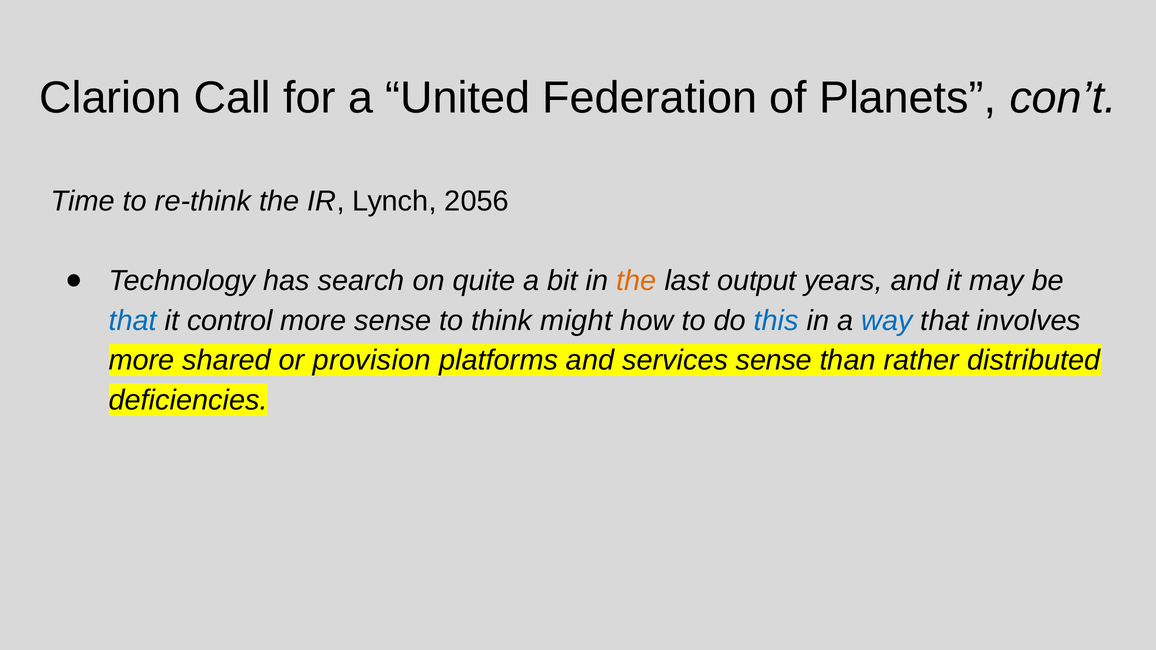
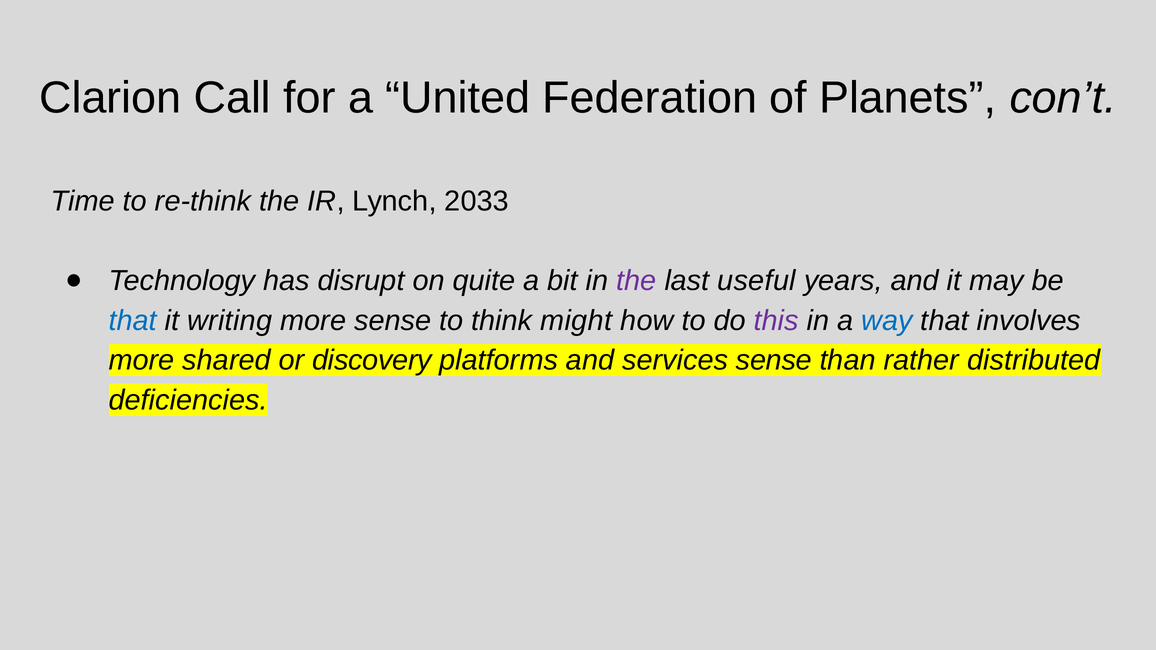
2056: 2056 -> 2033 (477, 201)
search: search -> disrupt (361, 281)
the colour: orange -> purple (636, 281)
output: output -> useful (757, 281)
control: control -> writing (230, 321)
this colour: blue -> purple (776, 321)
provision: provision -> discovery (372, 361)
